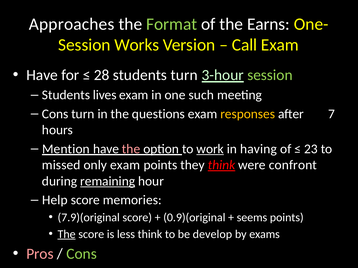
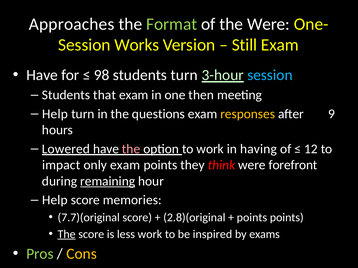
the Earns: Earns -> Were (268, 24)
Call: Call -> Still (244, 45)
28: 28 -> 98 (102, 75)
session colour: light green -> light blue (270, 75)
lives: lives -> that (105, 95)
such: such -> then (201, 95)
Cons: Cons -> Help (55, 114)
7: 7 -> 9 (332, 114)
Mention: Mention -> Lowered (66, 149)
work underline: present -> none (210, 149)
23: 23 -> 12 (311, 149)
missed: missed -> impact (61, 165)
think underline: present -> none (221, 165)
confront: confront -> forefront (293, 165)
7.9)(original: 7.9)(original -> 7.7)(original (89, 218)
0.9)(original: 0.9)(original -> 2.8)(original (194, 218)
seems: seems -> points (252, 218)
less think: think -> work (150, 235)
develop: develop -> inspired (212, 235)
Pros colour: pink -> light green (40, 254)
Cons colour: light green -> yellow (82, 254)
